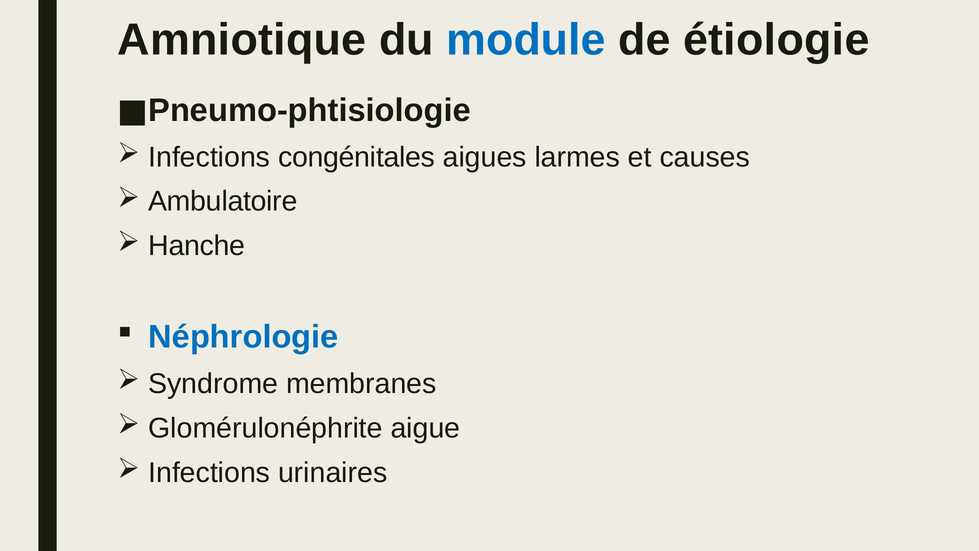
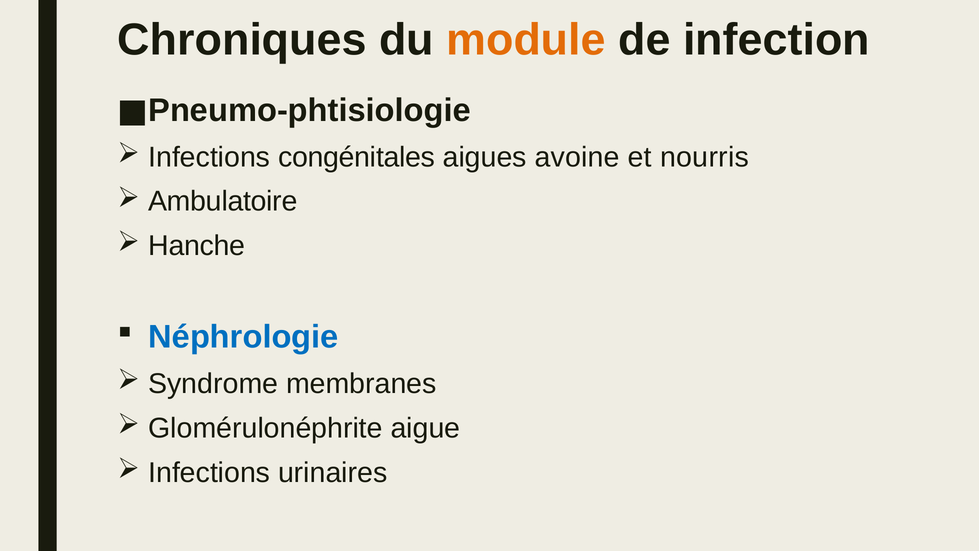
Amniotique: Amniotique -> Chroniques (242, 40)
module colour: blue -> orange (526, 40)
étiologie: étiologie -> infection (776, 40)
larmes: larmes -> avoine (577, 157)
causes: causes -> nourris (705, 157)
